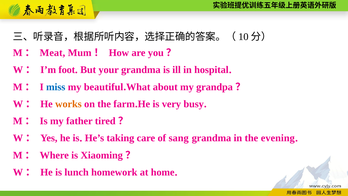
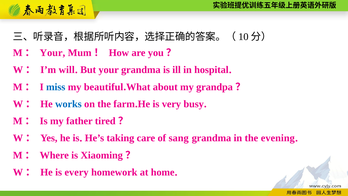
Meat: Meat -> Your (52, 53)
foot: foot -> will (67, 70)
works colour: orange -> blue (68, 104)
lunch: lunch -> every (77, 172)
